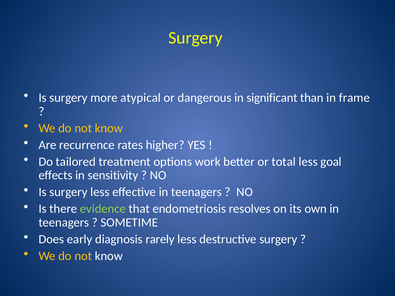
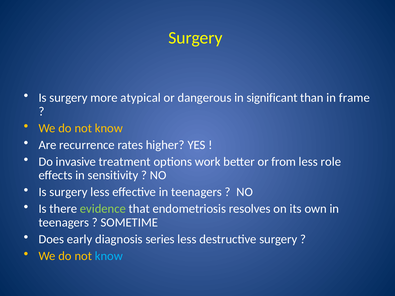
tailored: tailored -> invasive (76, 162)
total: total -> from (284, 162)
goal: goal -> role (331, 162)
rarely: rarely -> series (160, 239)
know colour: white -> light blue (109, 256)
